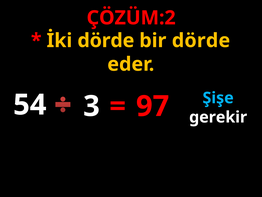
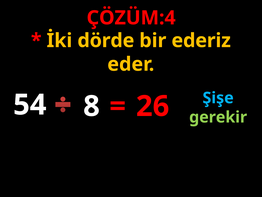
ÇÖZÜM:2: ÇÖZÜM:2 -> ÇÖZÜM:4 (131, 18)
bir dörde: dörde -> ederiz (201, 41)
3: 3 -> 8 (91, 106)
97: 97 -> 26 (153, 106)
gerekir colour: white -> light green (218, 117)
